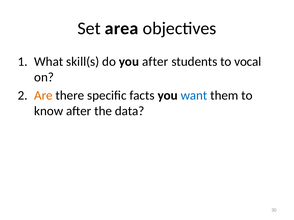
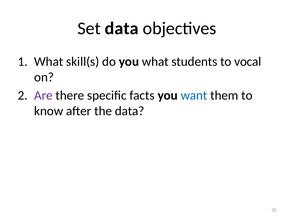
Set area: area -> data (122, 28)
you after: after -> what (155, 62)
Are colour: orange -> purple (43, 96)
